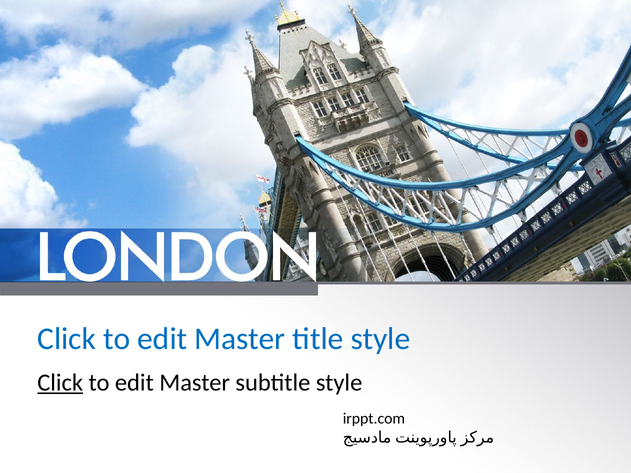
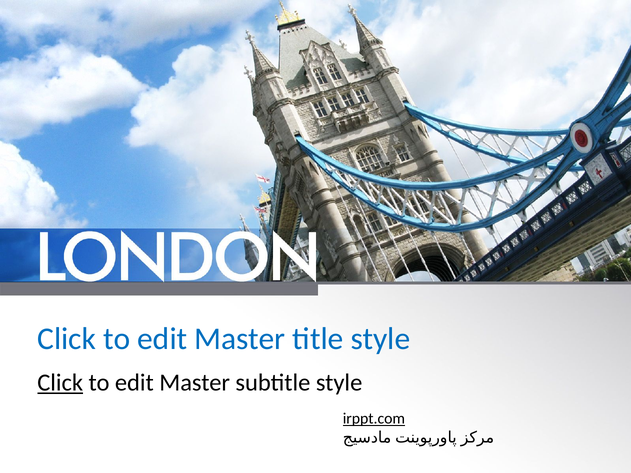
irppt.com underline: none -> present (374, 419)
